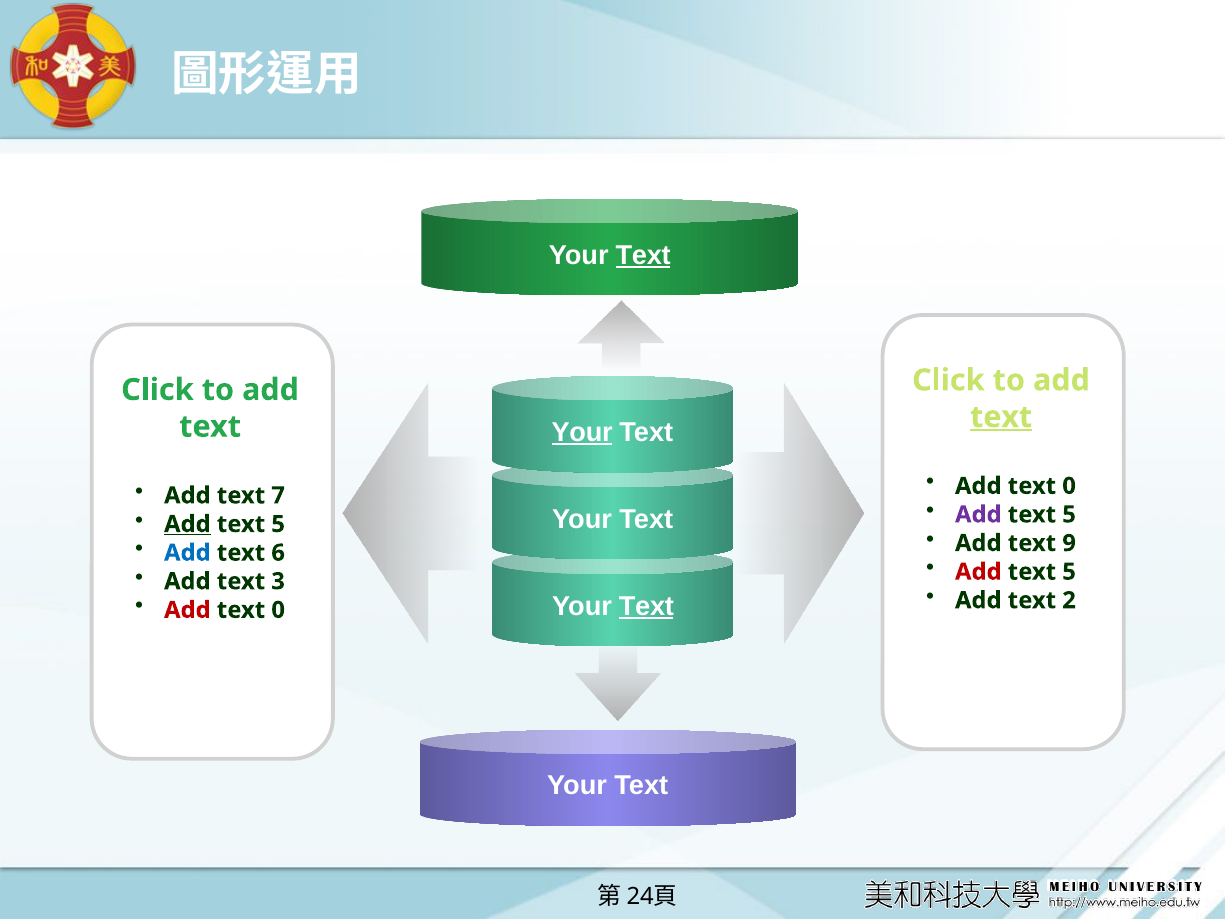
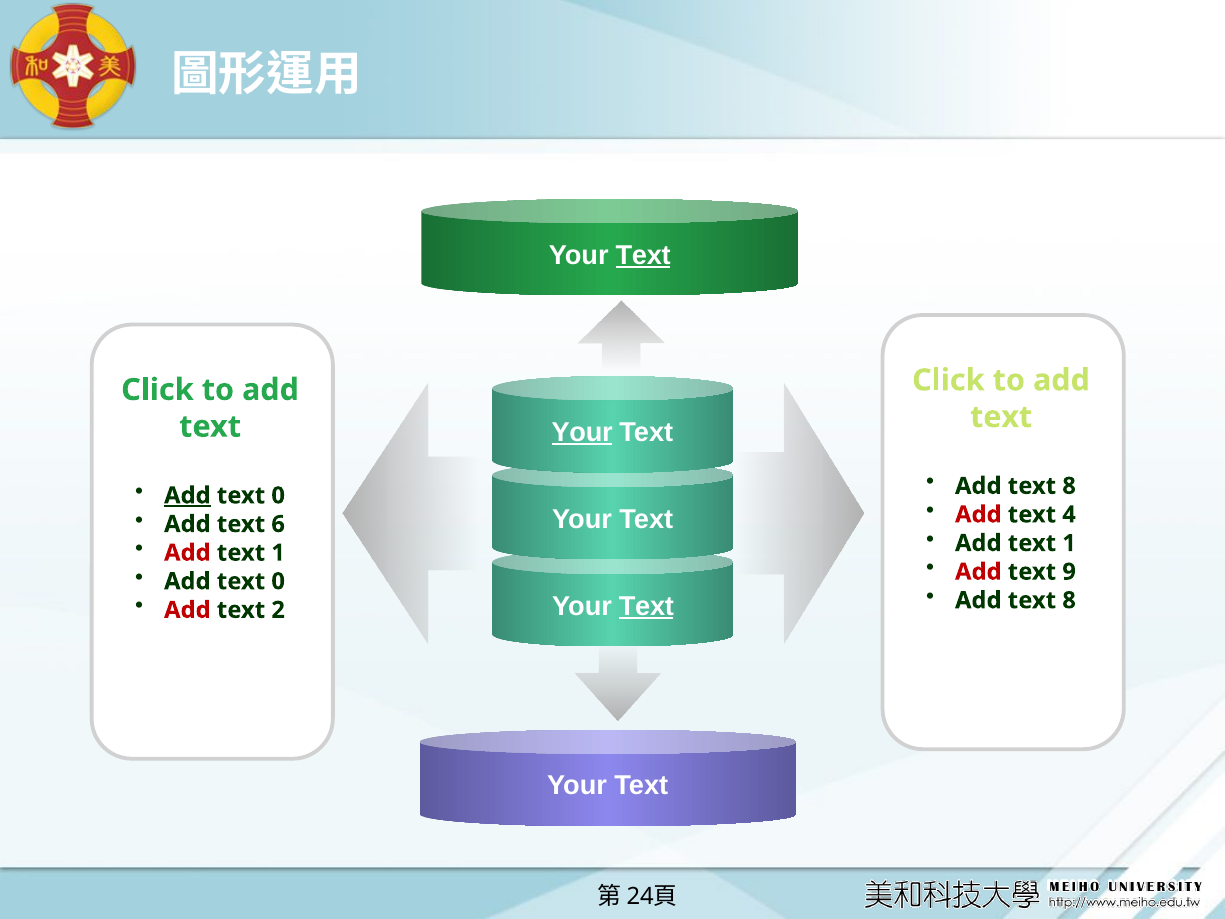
text underline: present -> none (1001, 417)
0: 0 -> 8 (1069, 486)
Add underline: none -> present (187, 495)
7: 7 -> 0 (278, 495)
Add colour: purple -> red (978, 514)
5: 5 -> 4 (1069, 514)
Add underline: present -> none (187, 524)
5: 5 -> 6 (278, 524)
9: 9 -> 1 (1069, 543)
Add colour: blue -> red (187, 553)
6: 6 -> 1 (278, 553)
5: 5 -> 9 (1069, 572)
3: 3 -> 0 (278, 581)
2: 2 -> 8 (1069, 600)
0: 0 -> 2 (278, 610)
